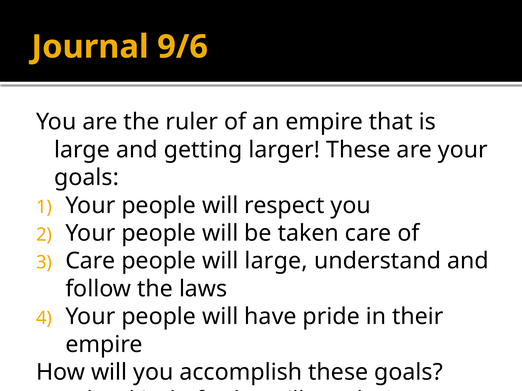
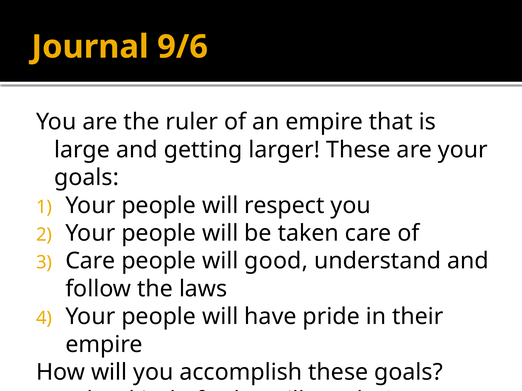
will large: large -> good (276, 261)
